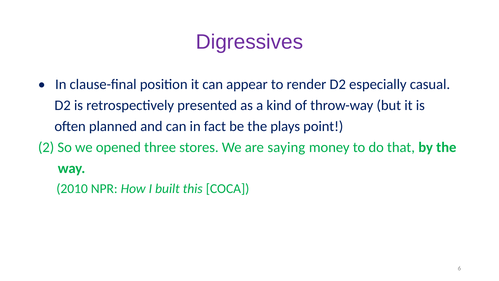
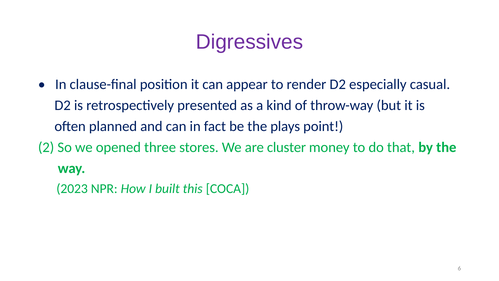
saying: saying -> cluster (286, 147)
2010: 2010 -> 2023 (72, 188)
